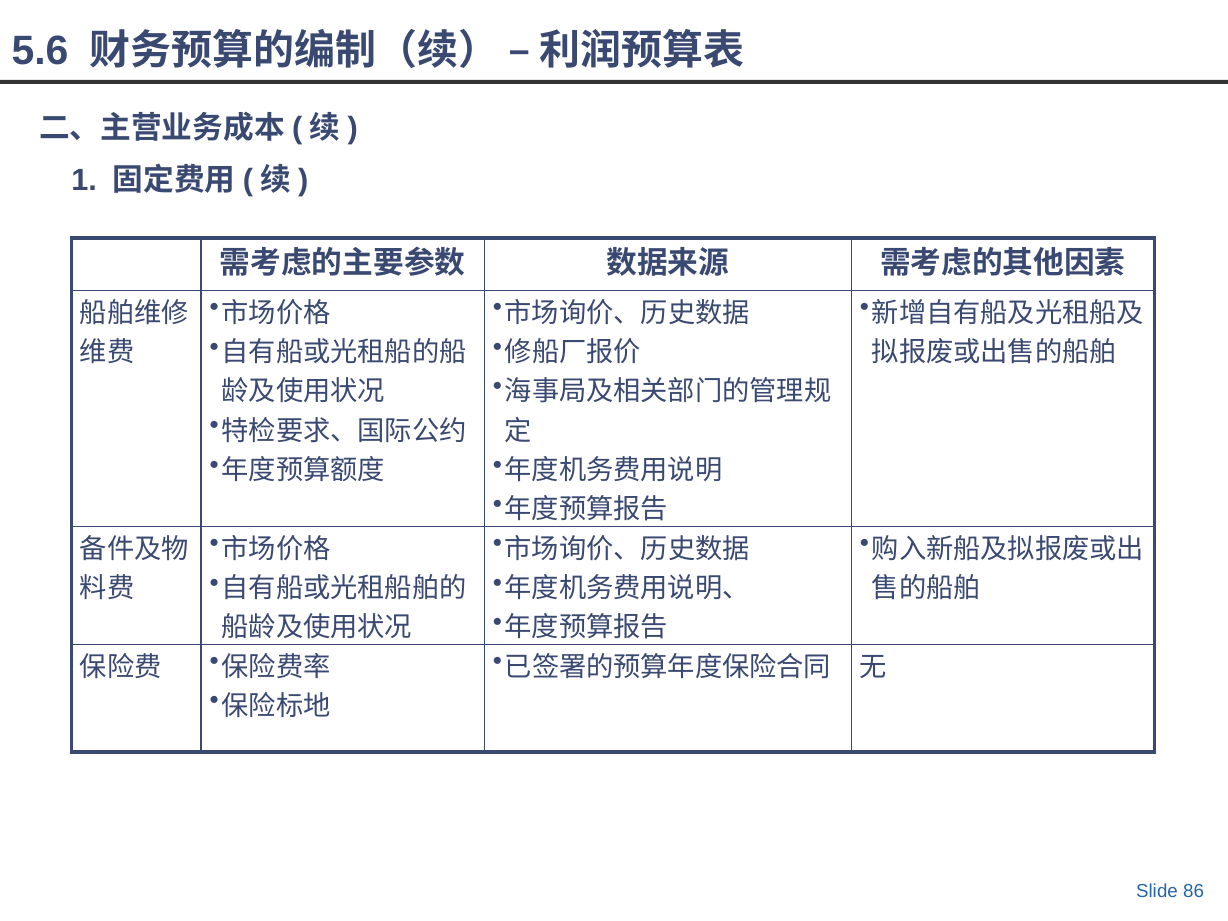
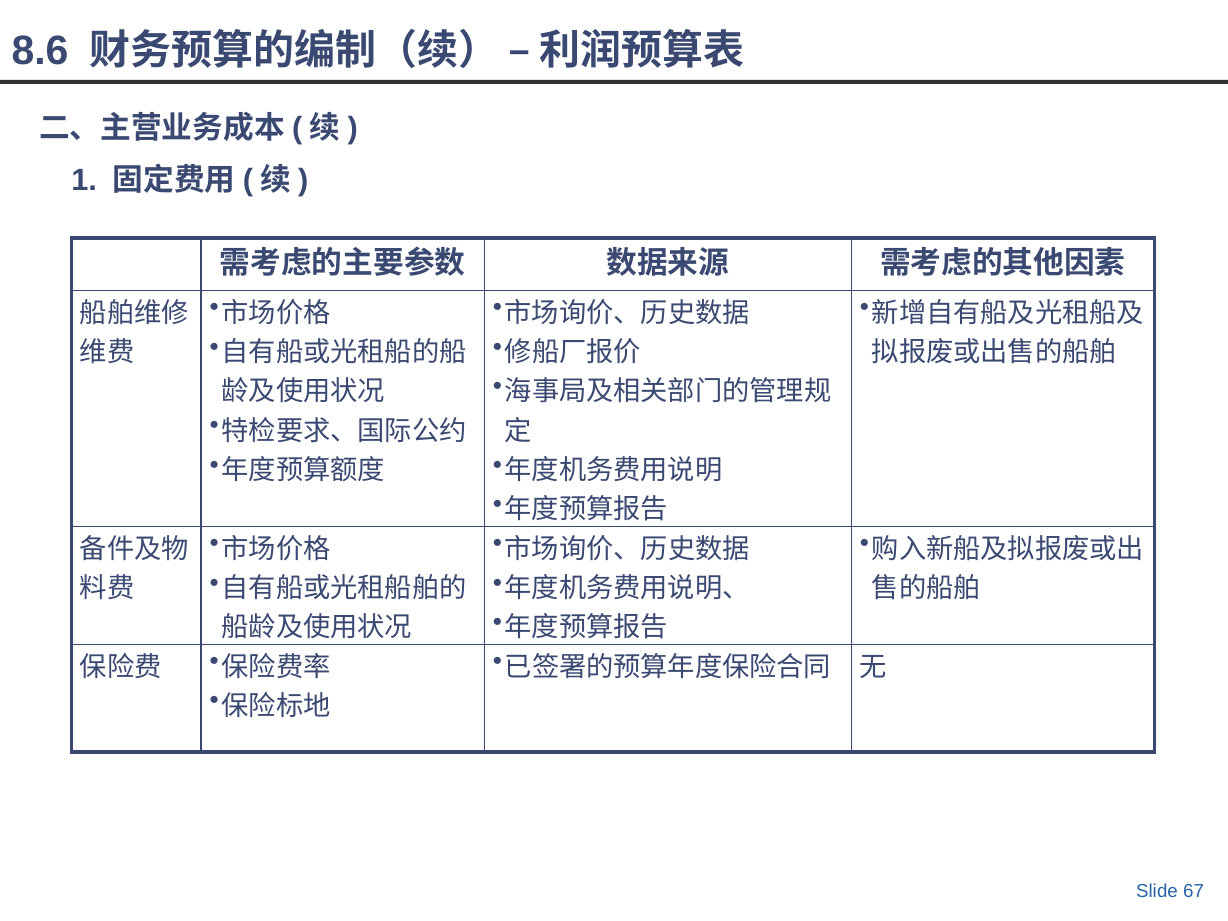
5.6: 5.6 -> 8.6 (40, 51)
86: 86 -> 67 (1194, 891)
